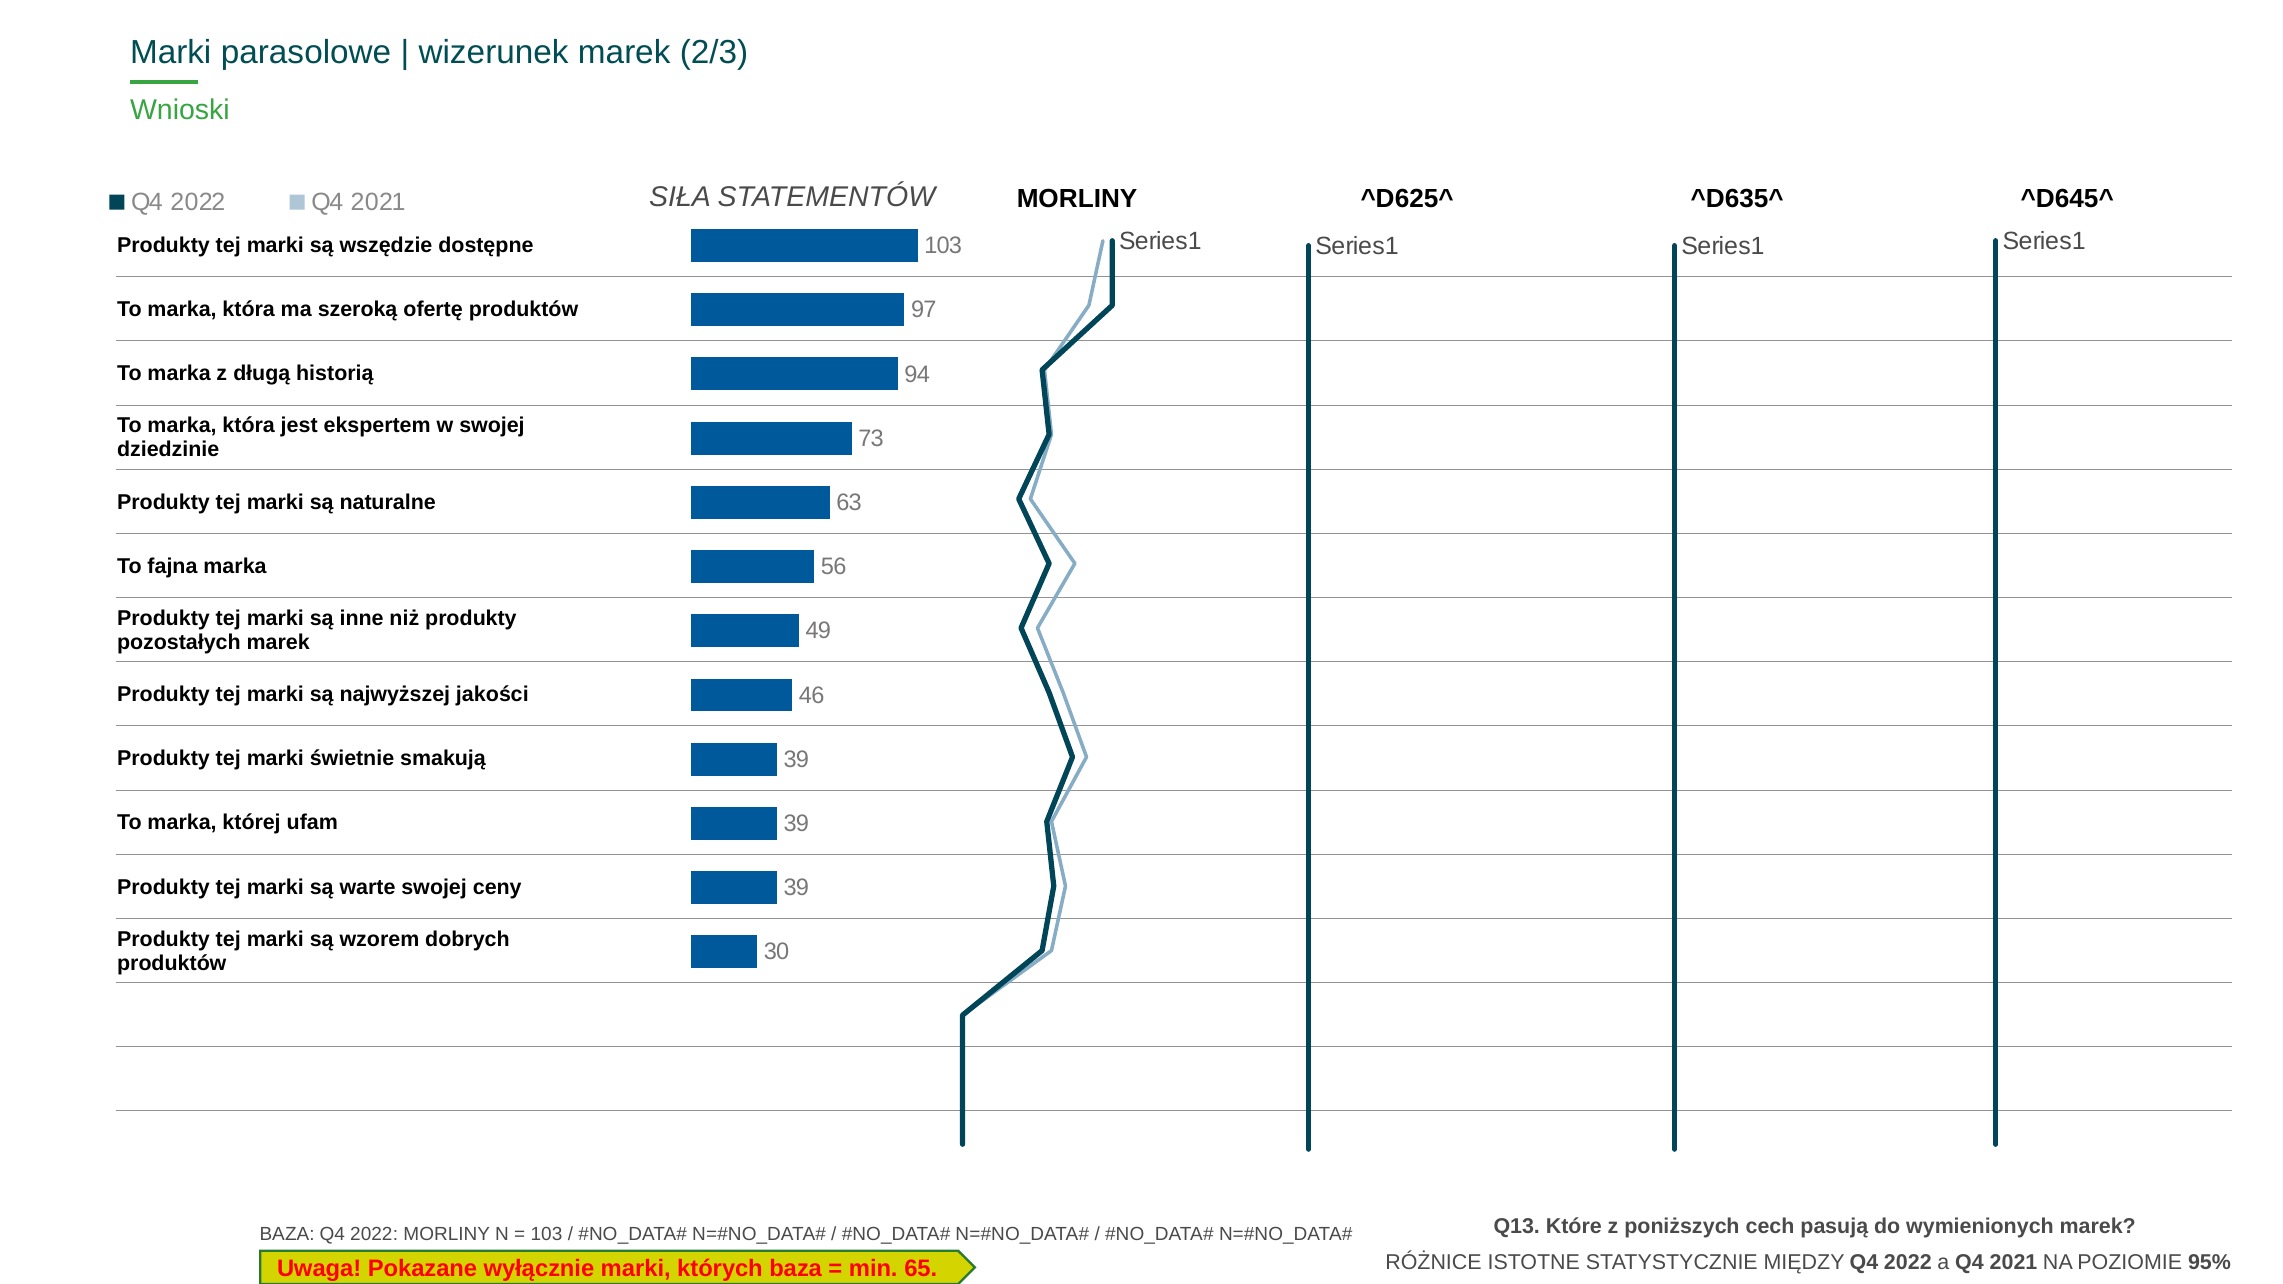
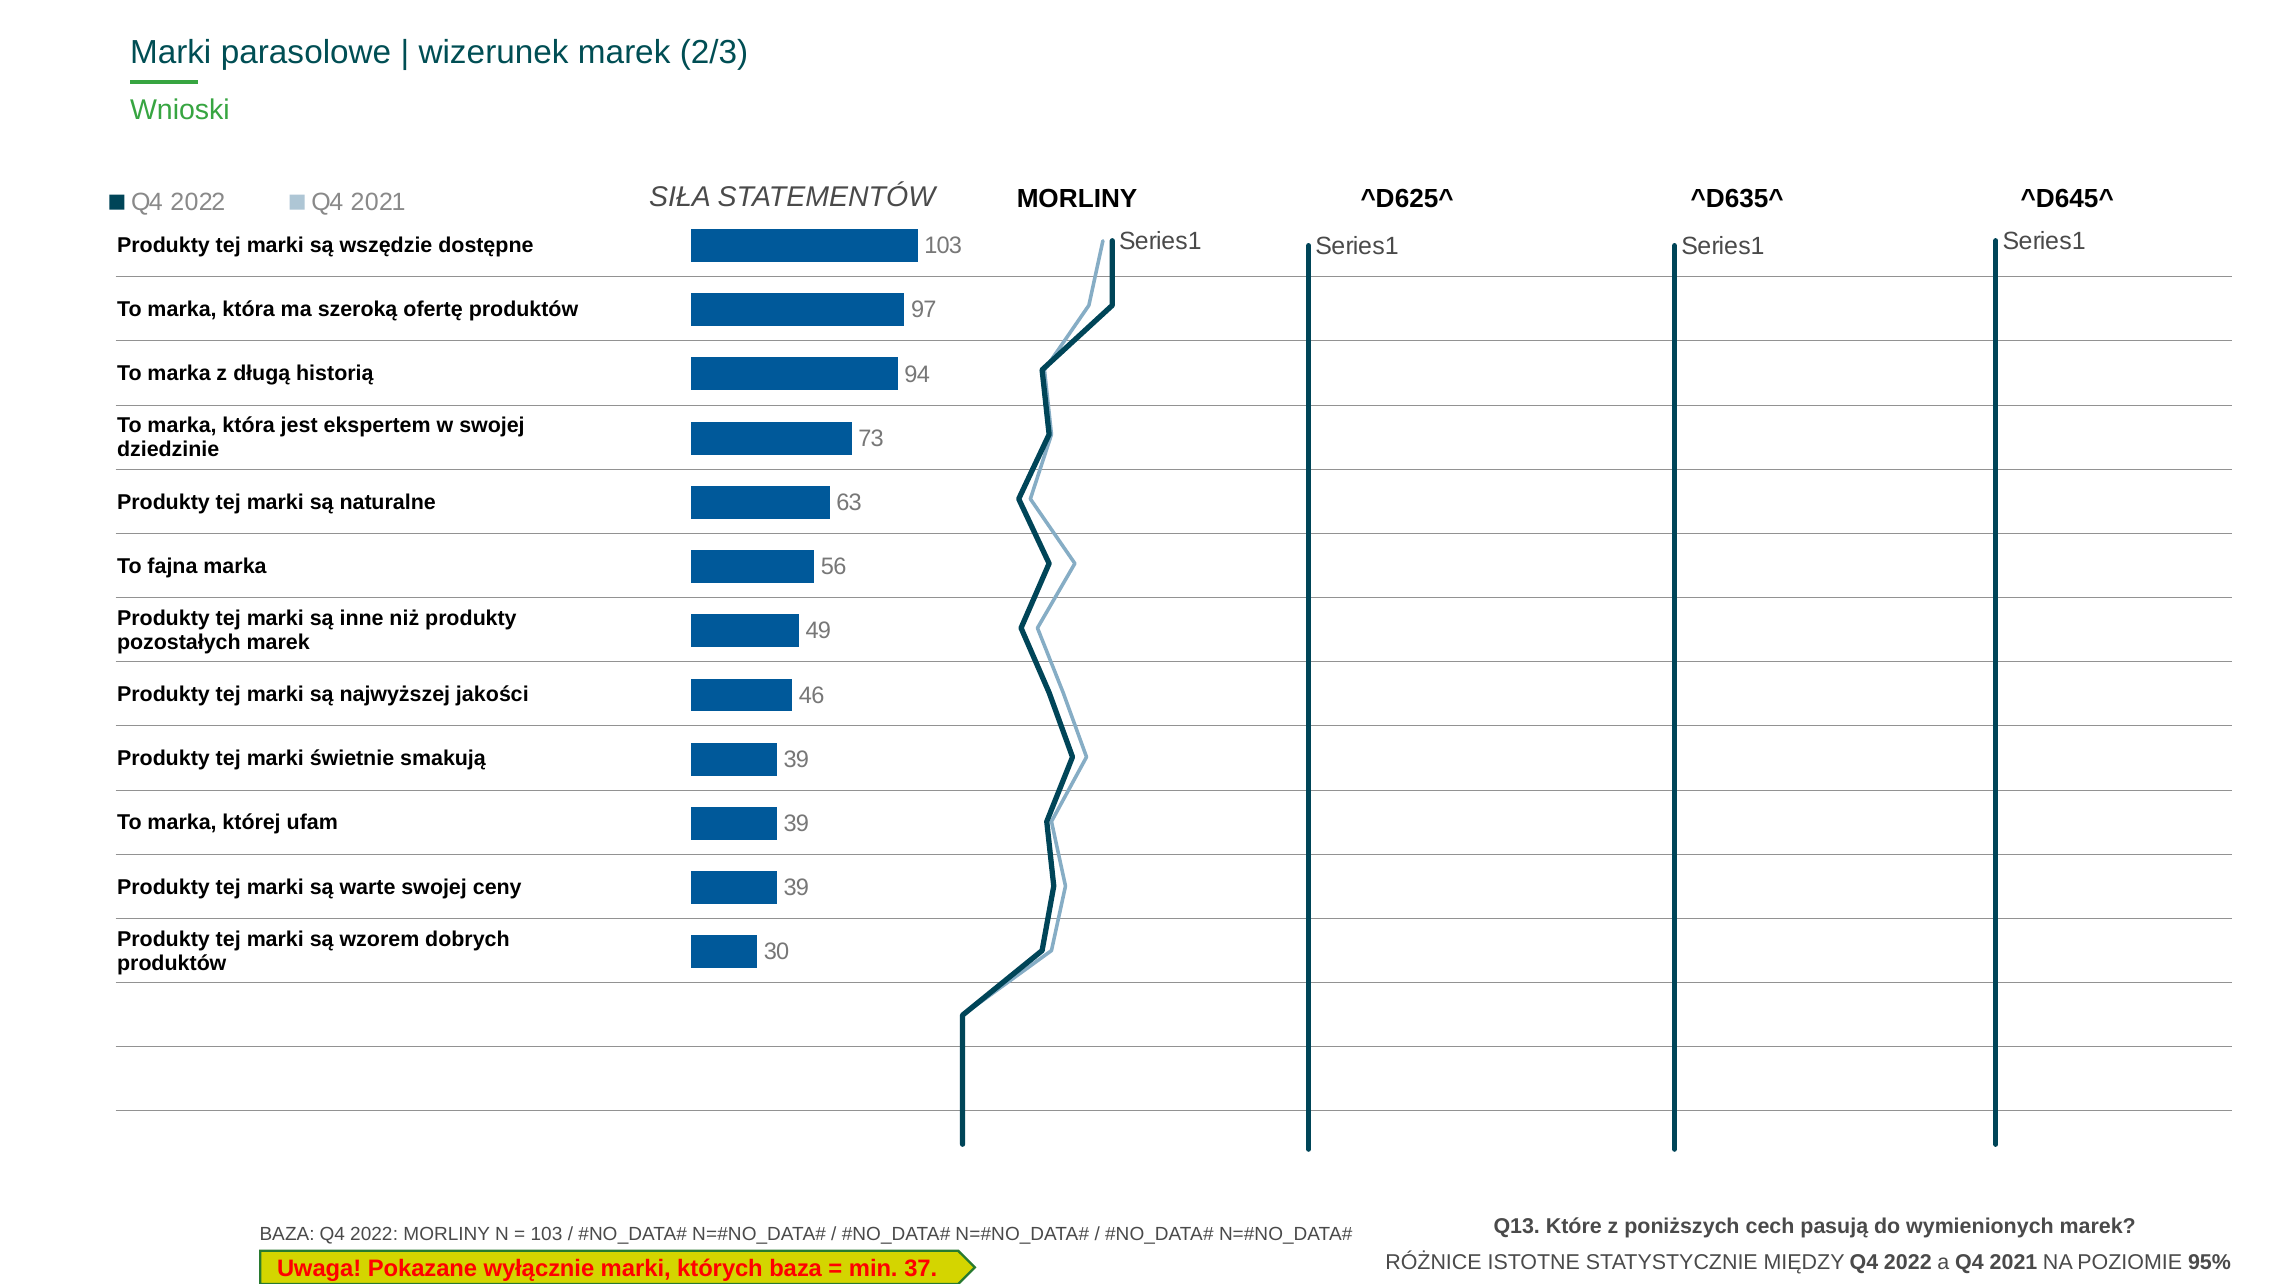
65: 65 -> 37 (921, 1269)
